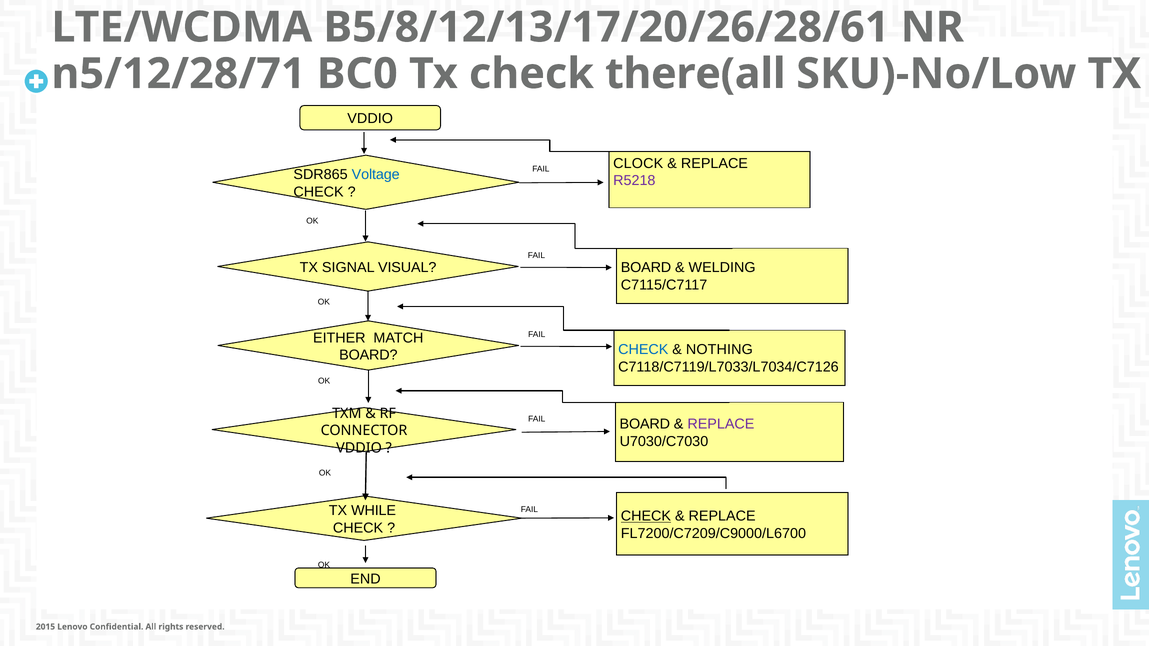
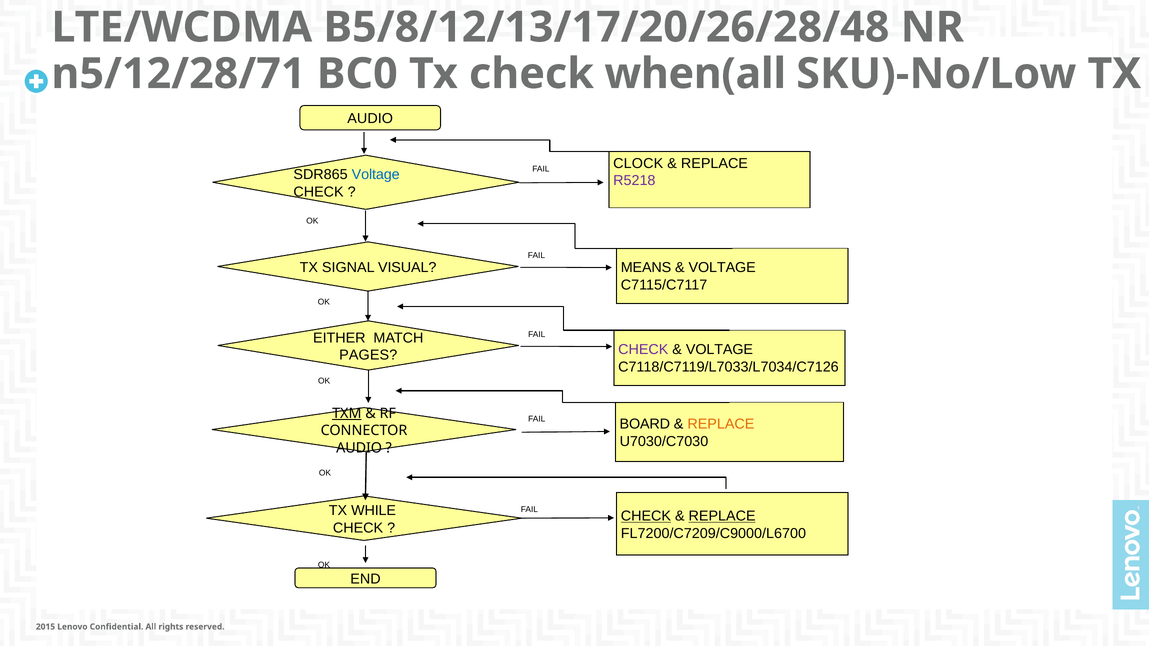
B5/8/12/13/17/20/26/28/61: B5/8/12/13/17/20/26/28/61 -> B5/8/12/13/17/20/26/28/48 (606, 27)
there(all: there(all -> when(all (695, 74)
VDDIO: VDDIO -> AUDIO (370, 119)
BOARD: BOARD -> MEANS (646, 268)
WELDING: WELDING -> VOLTAGE (722, 268)
CHECK colour: blue -> purple (643, 350)
NOTHING: NOTHING -> VOLTAGE (719, 350)
BOARD: BOARD -> PAGES (368, 355)
TXM underline: none -> present (347, 413)
REPLACE colour: purple -> orange (721, 424)
VDDIO: VDDIO -> AUDIO (359, 448)
REPLACE underline: none -> present (722, 516)
